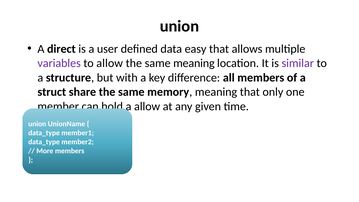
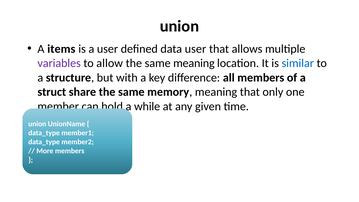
direct: direct -> items (61, 49)
data easy: easy -> user (195, 49)
similar colour: purple -> blue (298, 63)
allow: allow -> while (147, 106)
